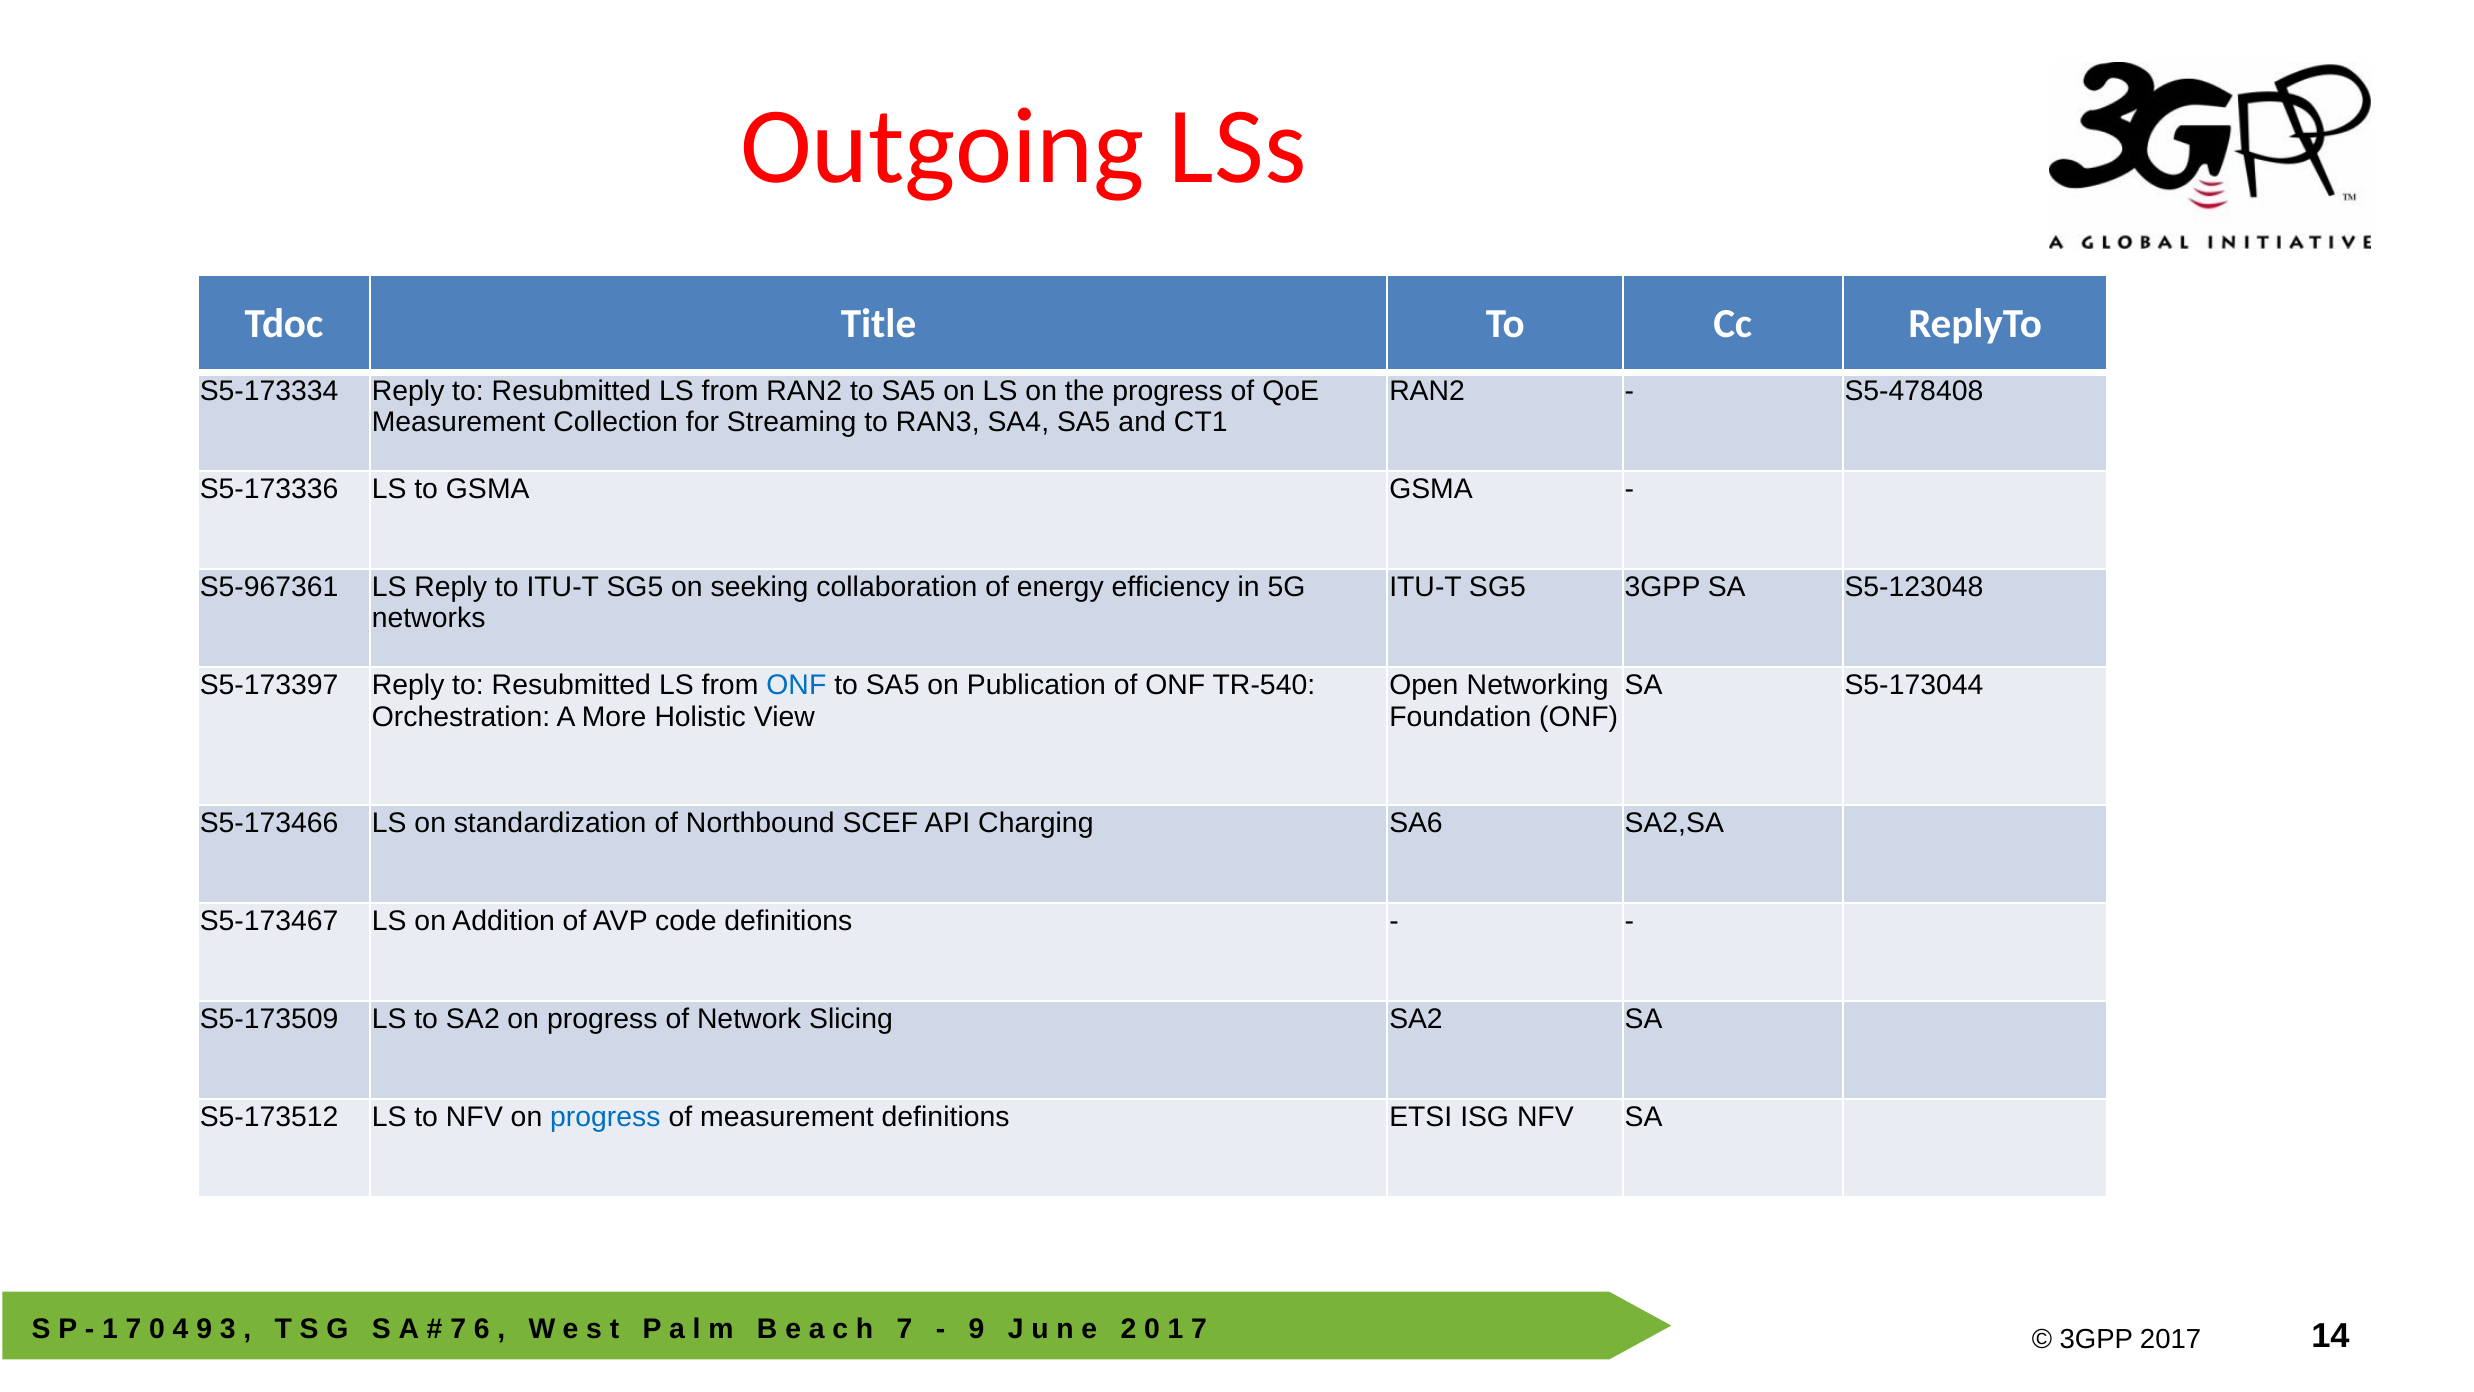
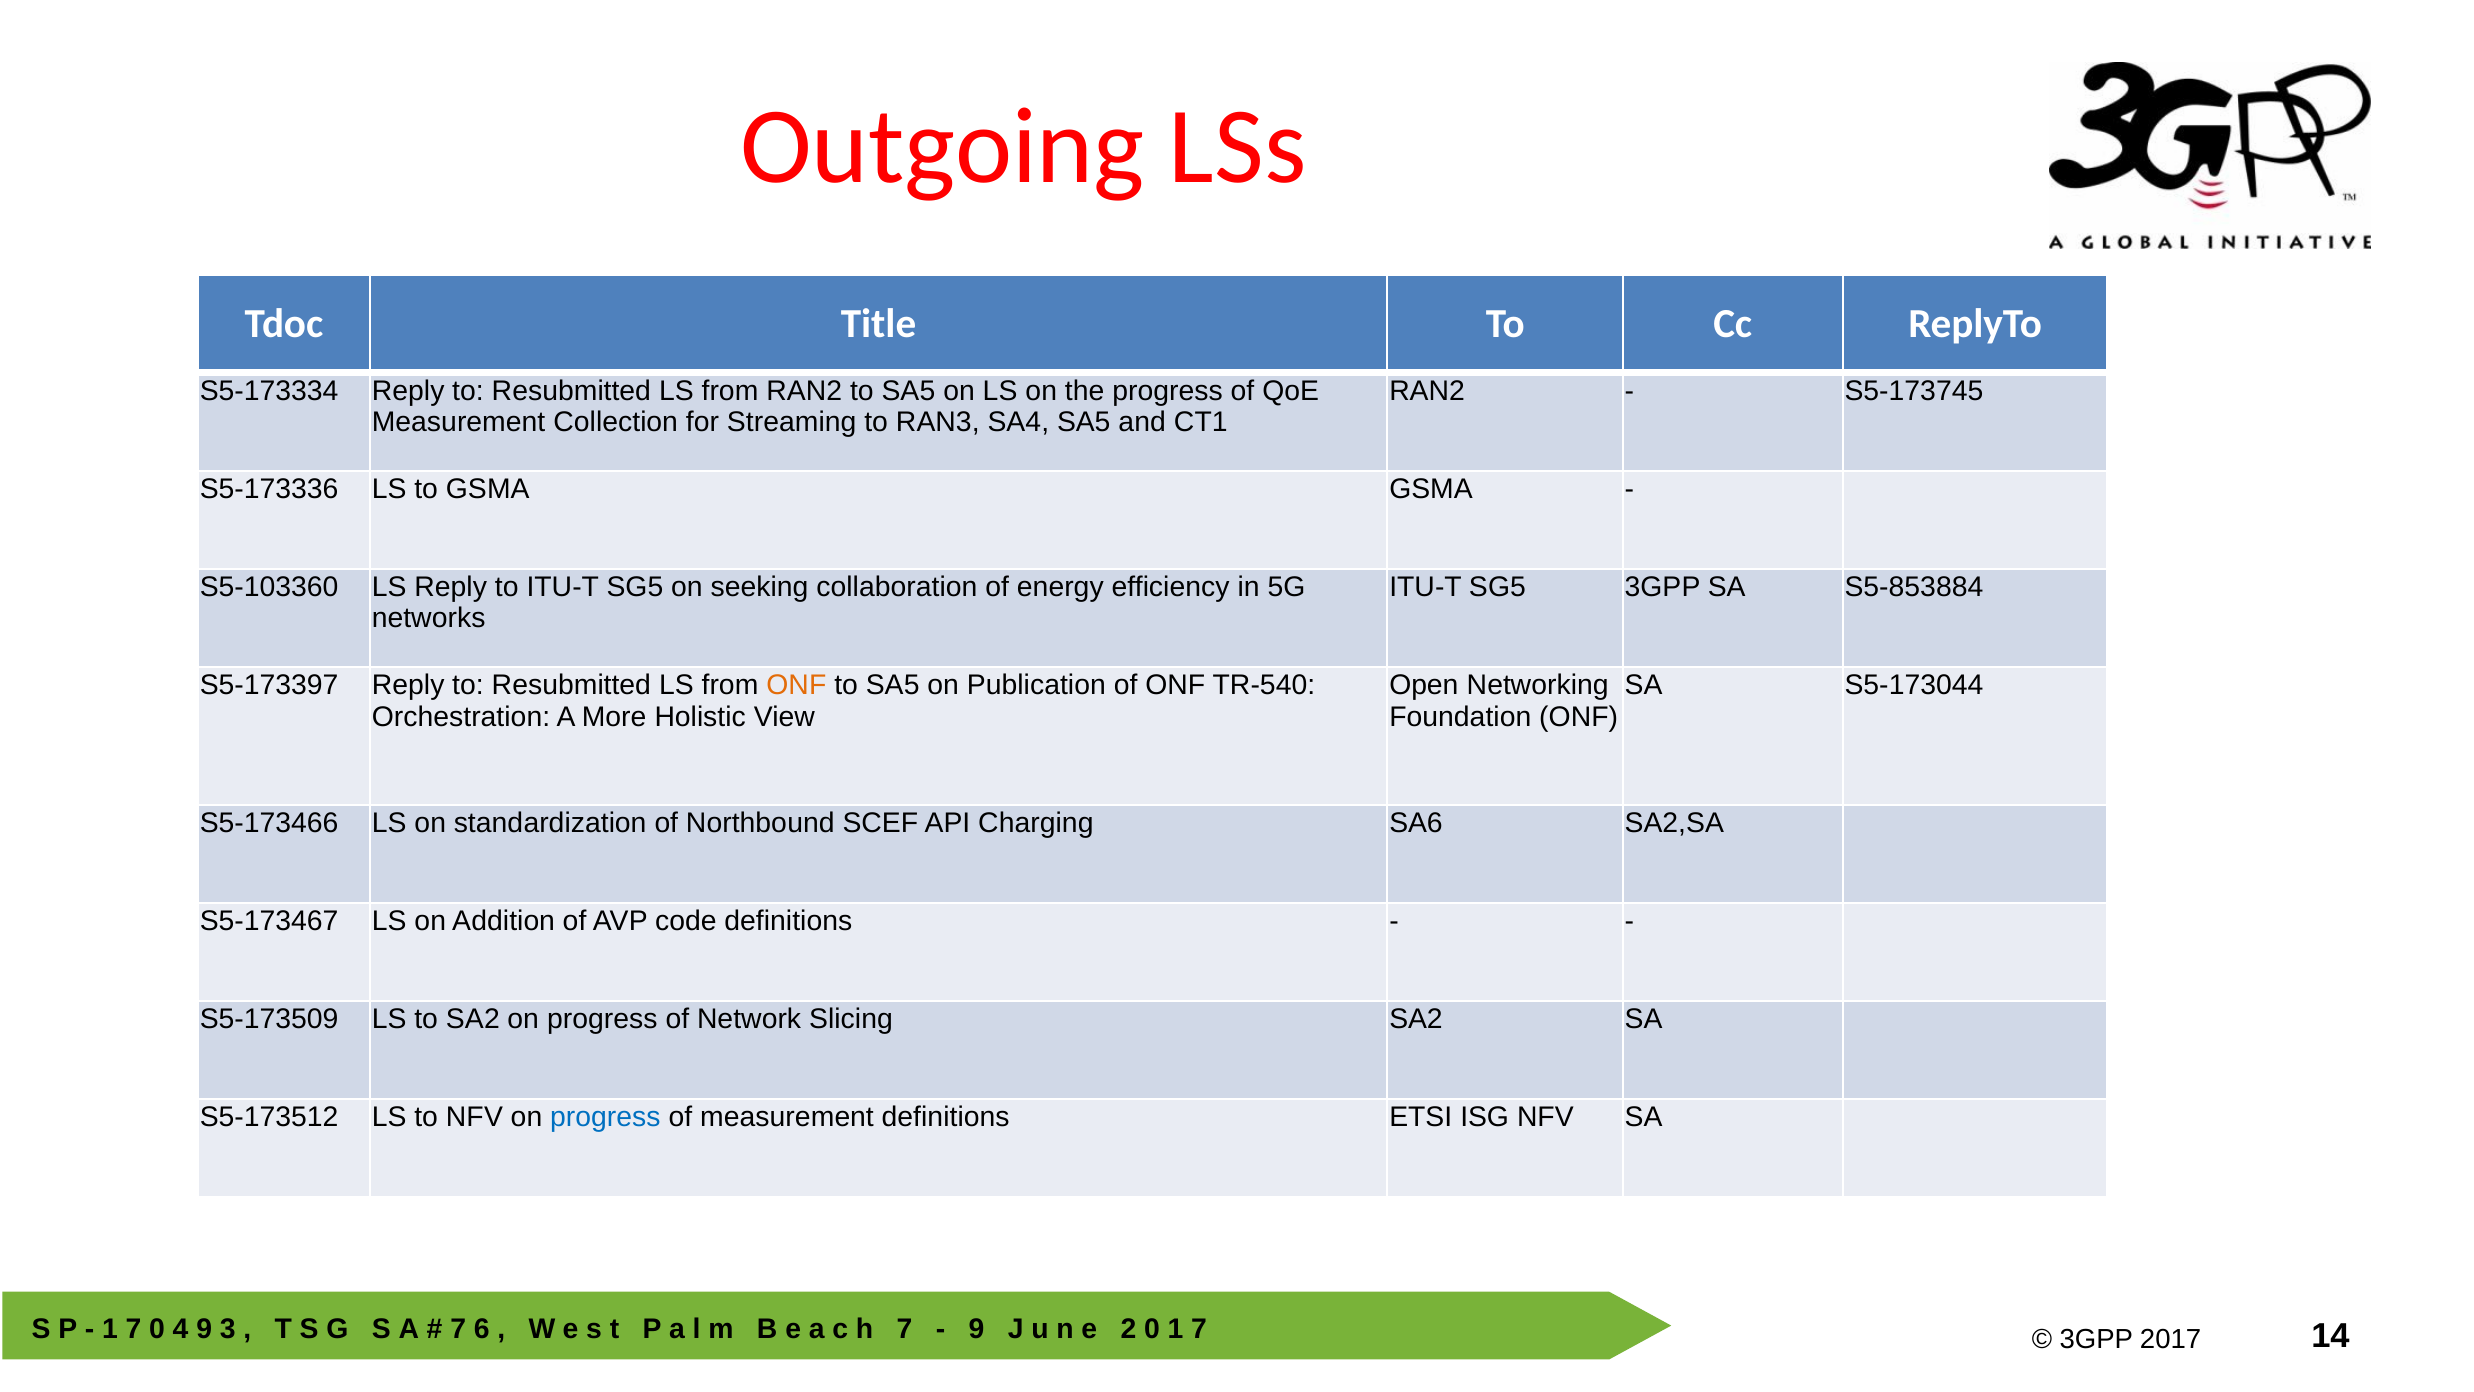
S5-478408: S5-478408 -> S5-173745 (1914, 391)
S5-967361: S5-967361 -> S5-103360 (269, 587)
S5-123048: S5-123048 -> S5-853884 (1914, 587)
ONF colour: blue -> orange (796, 685)
